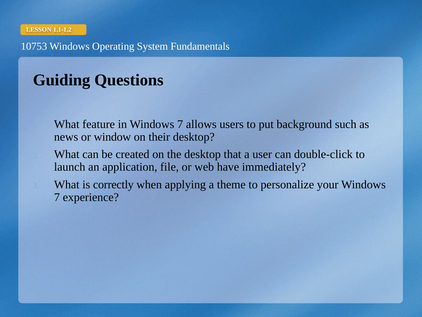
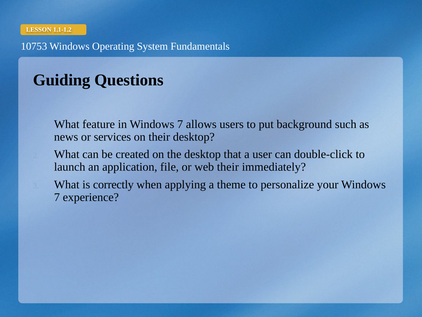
window: window -> services (112, 137)
web have: have -> their (228, 167)
